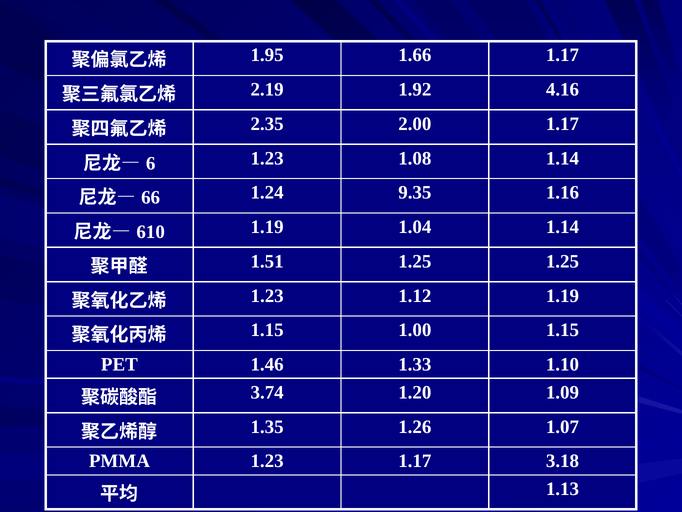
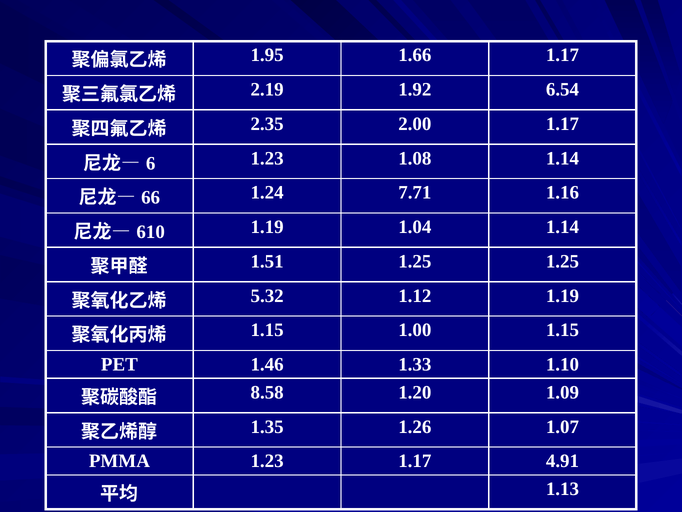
4.16: 4.16 -> 6.54 (562, 89)
9.35: 9.35 -> 7.71 (415, 192)
1.23: 1.23 -> 5.32 (267, 295)
3.74: 3.74 -> 8.58 (267, 392)
3.18: 3.18 -> 4.91 (562, 461)
